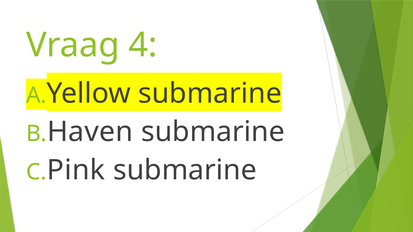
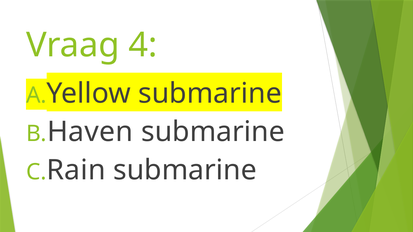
Pink: Pink -> Rain (76, 171)
